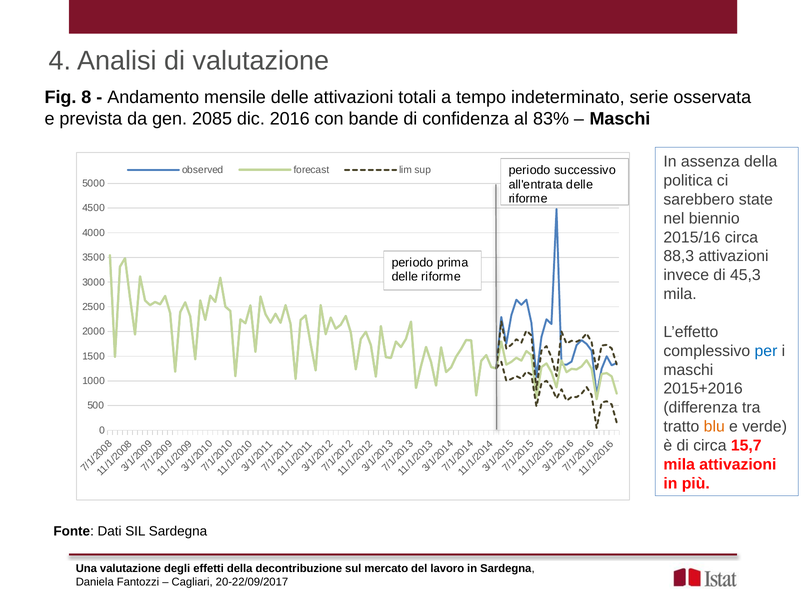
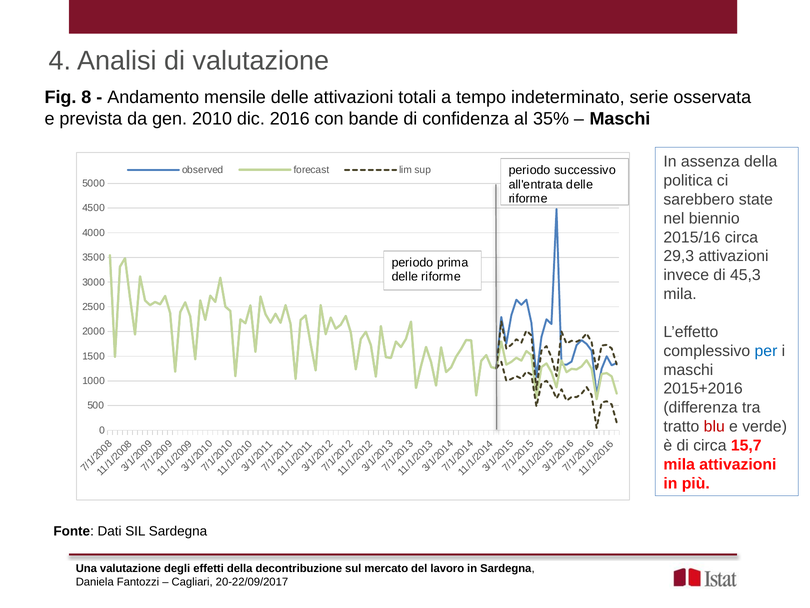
2085: 2085 -> 2010 (212, 119)
83%: 83% -> 35% (551, 119)
88,3: 88,3 -> 29,3 (679, 256)
blu colour: orange -> red (714, 426)
